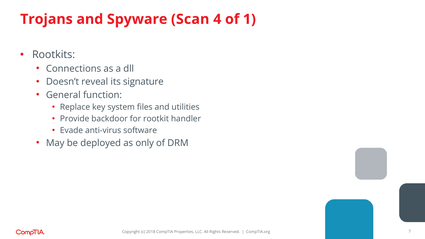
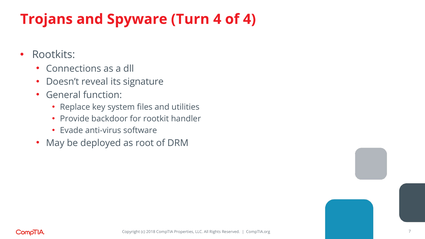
Scan: Scan -> Turn (190, 19)
of 1: 1 -> 4 (249, 19)
only: only -> root (145, 143)
